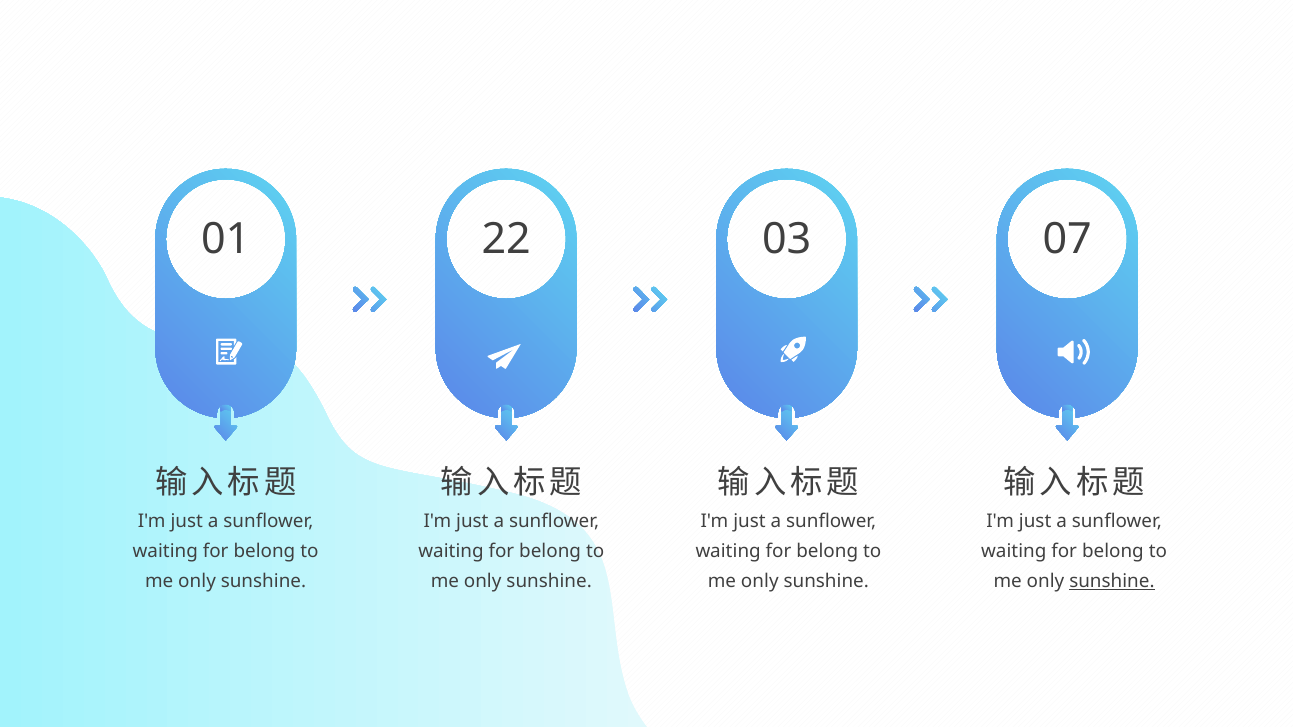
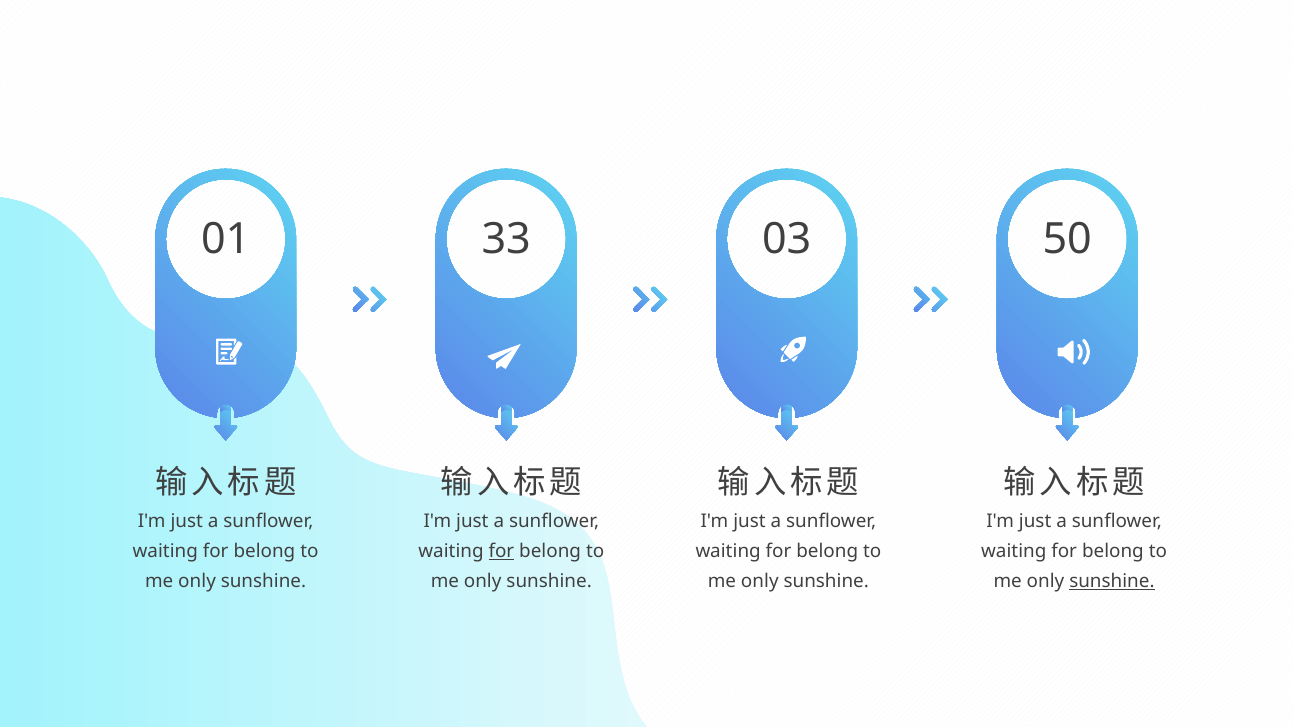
22: 22 -> 33 (506, 240)
07: 07 -> 50 (1067, 240)
for underline: none -> present (501, 552)
